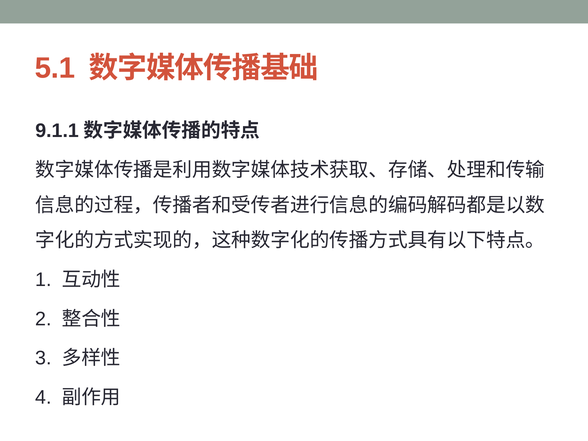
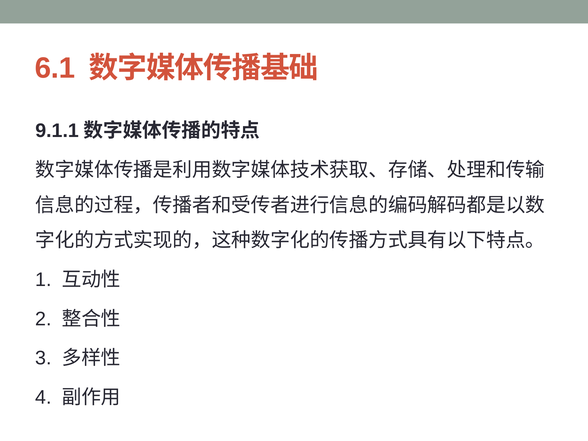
5.1: 5.1 -> 6.1 (55, 68)
